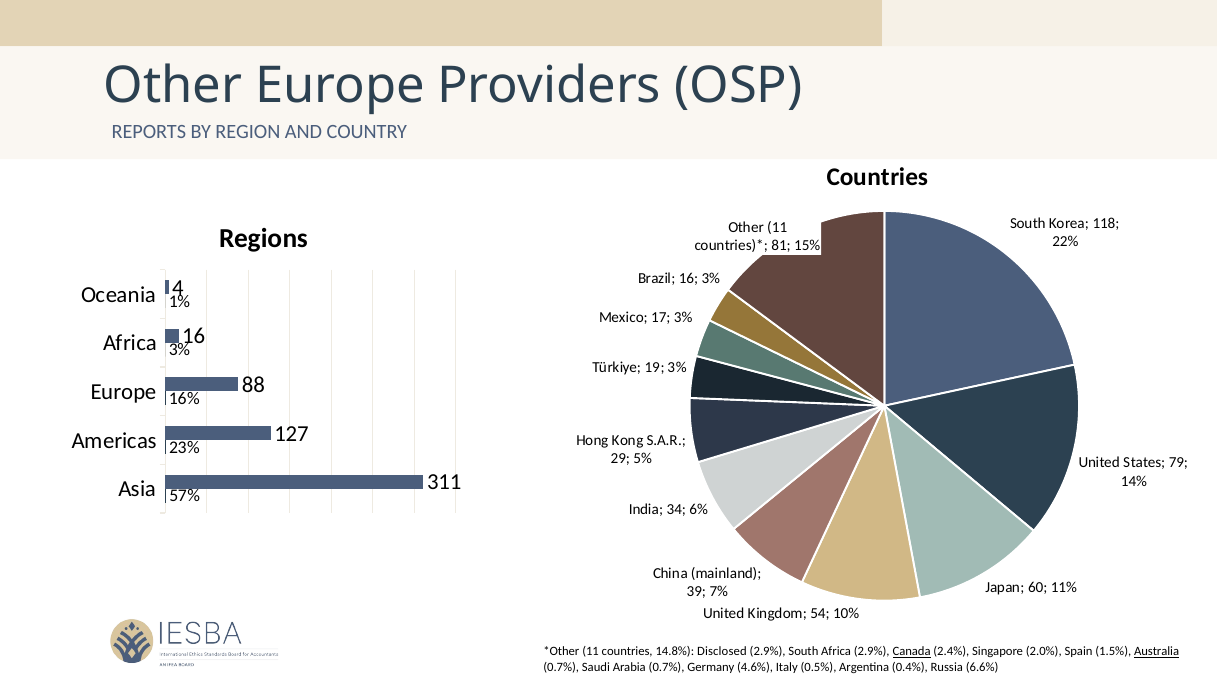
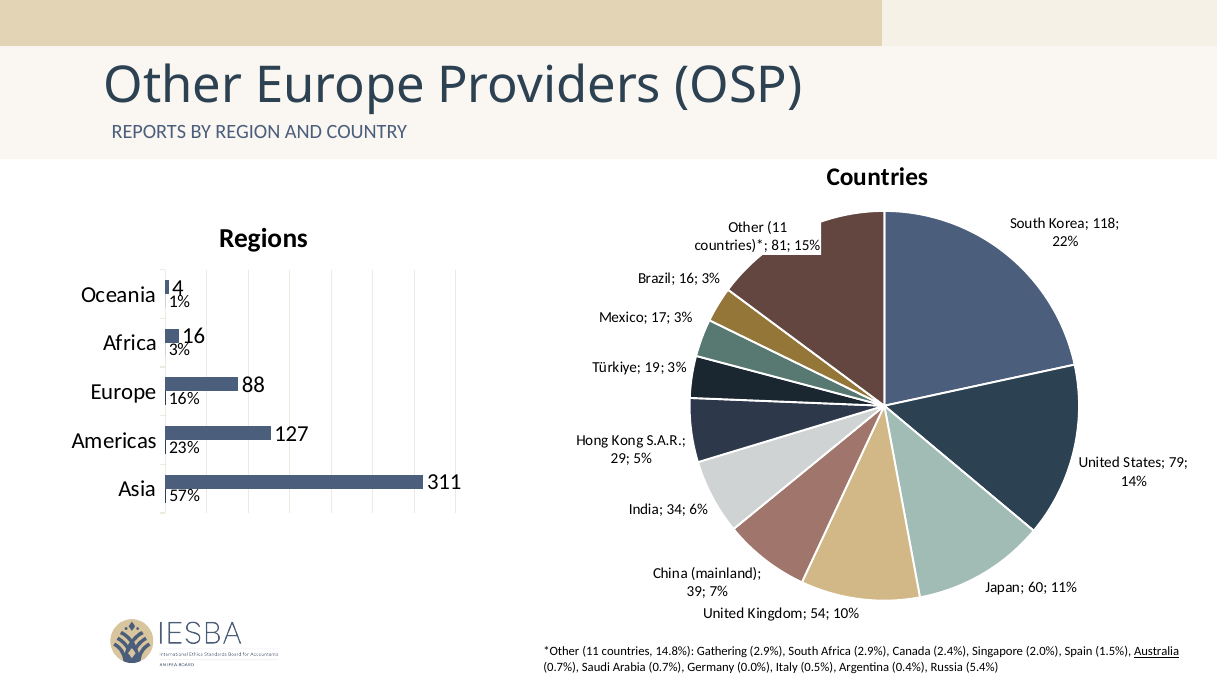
Disclosed: Disclosed -> Gathering (722, 651)
Canada underline: present -> none (912, 651)
4.6%: 4.6% -> 0.0% (755, 666)
6.6%: 6.6% -> 5.4% (982, 666)
